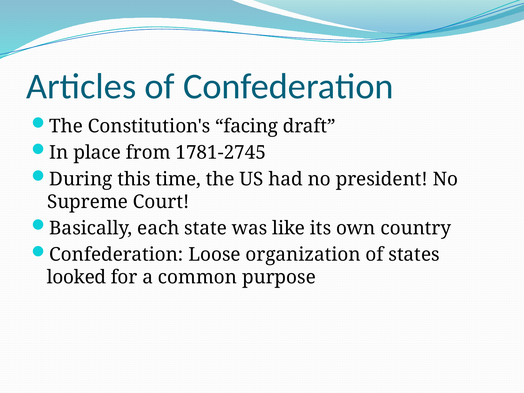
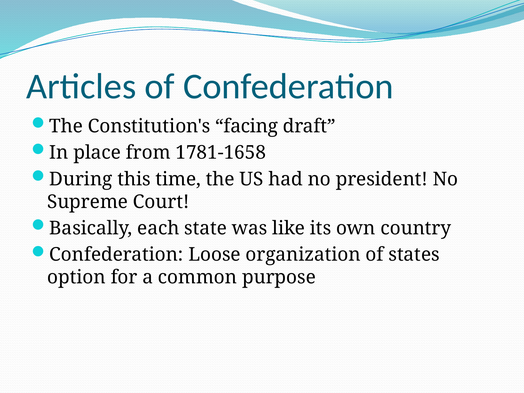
1781-2745: 1781-2745 -> 1781-1658 (221, 153)
looked: looked -> option (76, 277)
